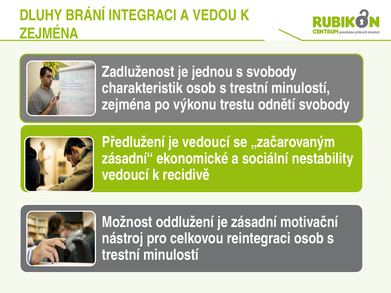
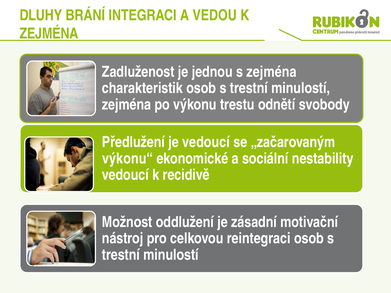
s svobody: svobody -> zejména (272, 72)
zásadní“: zásadní“ -> výkonu“ (127, 159)
